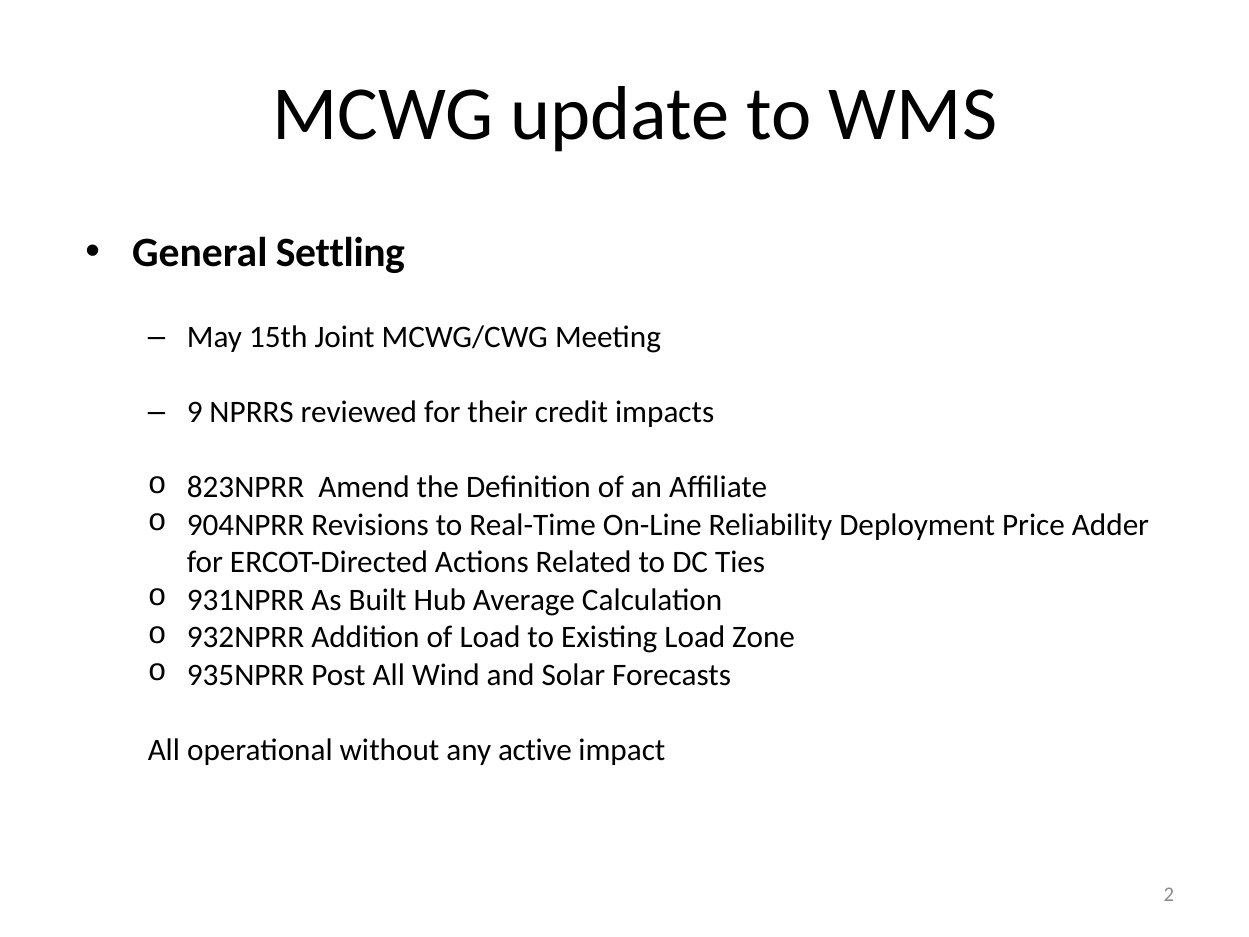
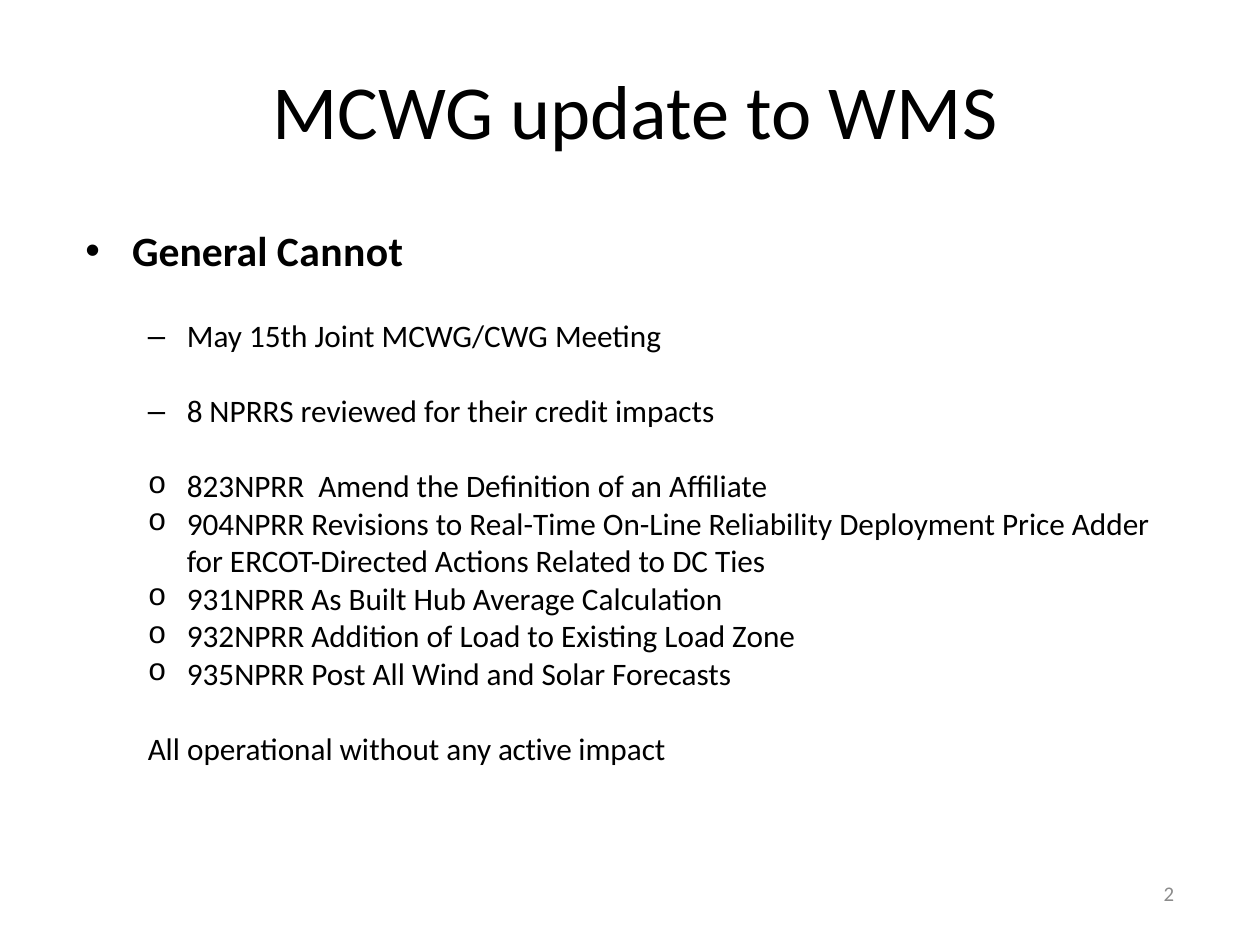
Settling: Settling -> Cannot (340, 253)
9: 9 -> 8 (195, 412)
